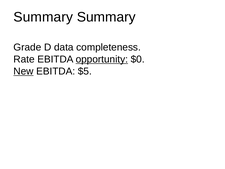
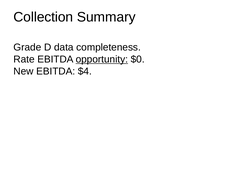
Summary: Summary -> Collection (43, 17)
New underline: present -> none (23, 71)
$5: $5 -> $4 (85, 71)
